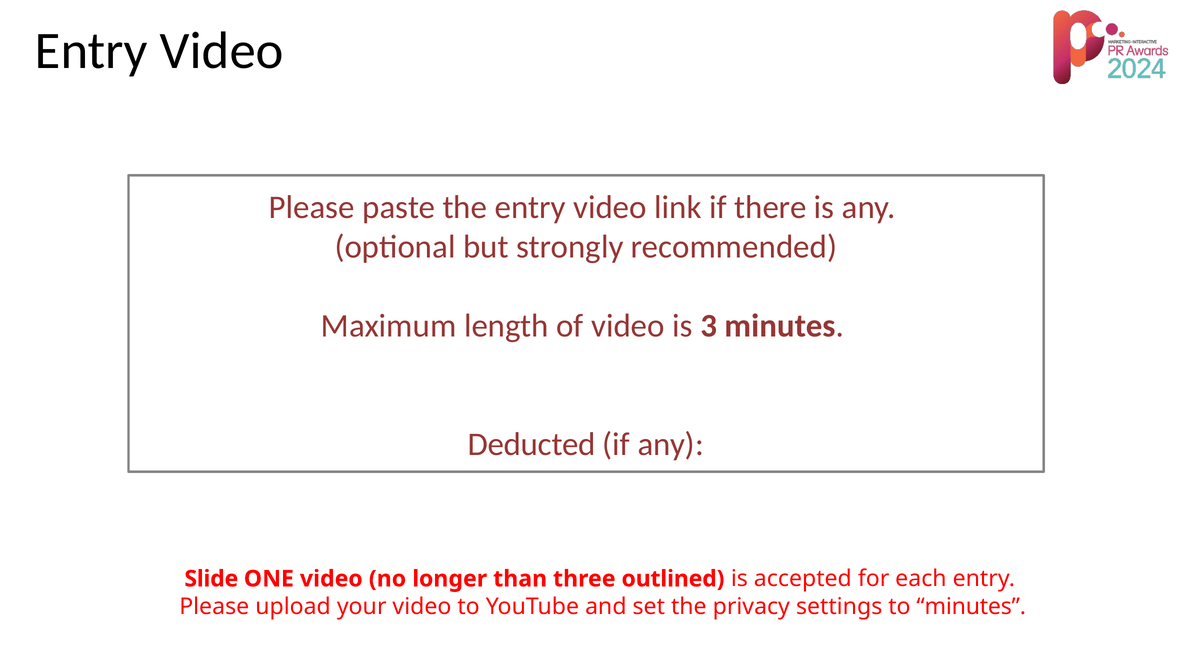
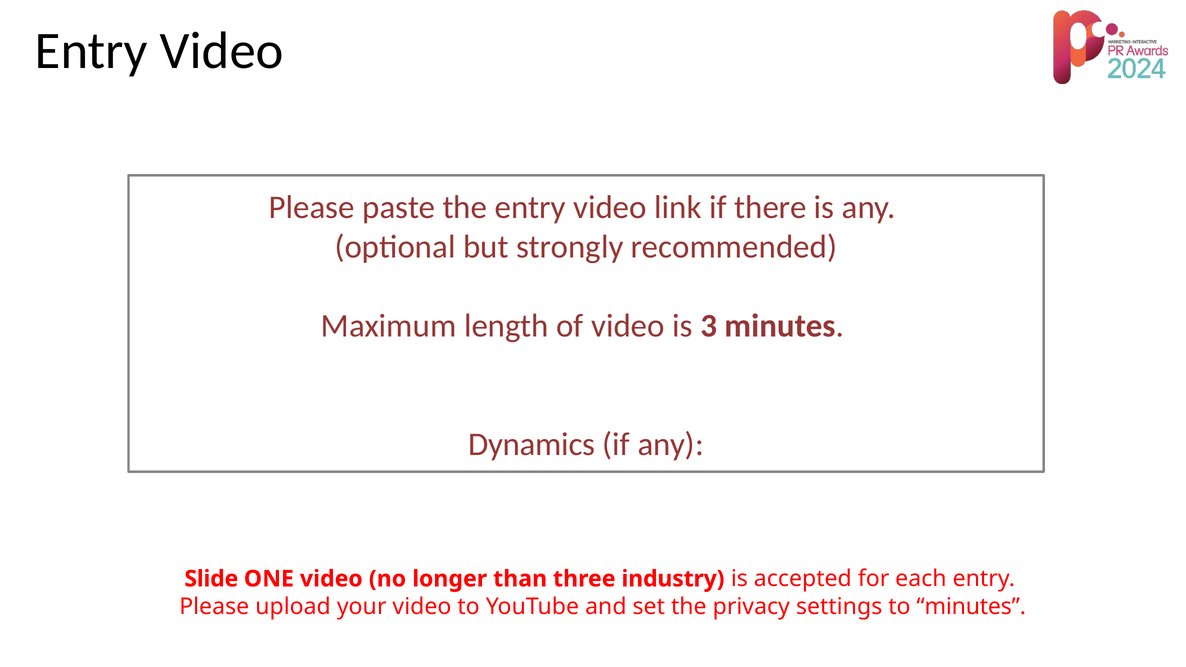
Deducted: Deducted -> Dynamics (532, 445)
outlined: outlined -> industry (673, 579)
